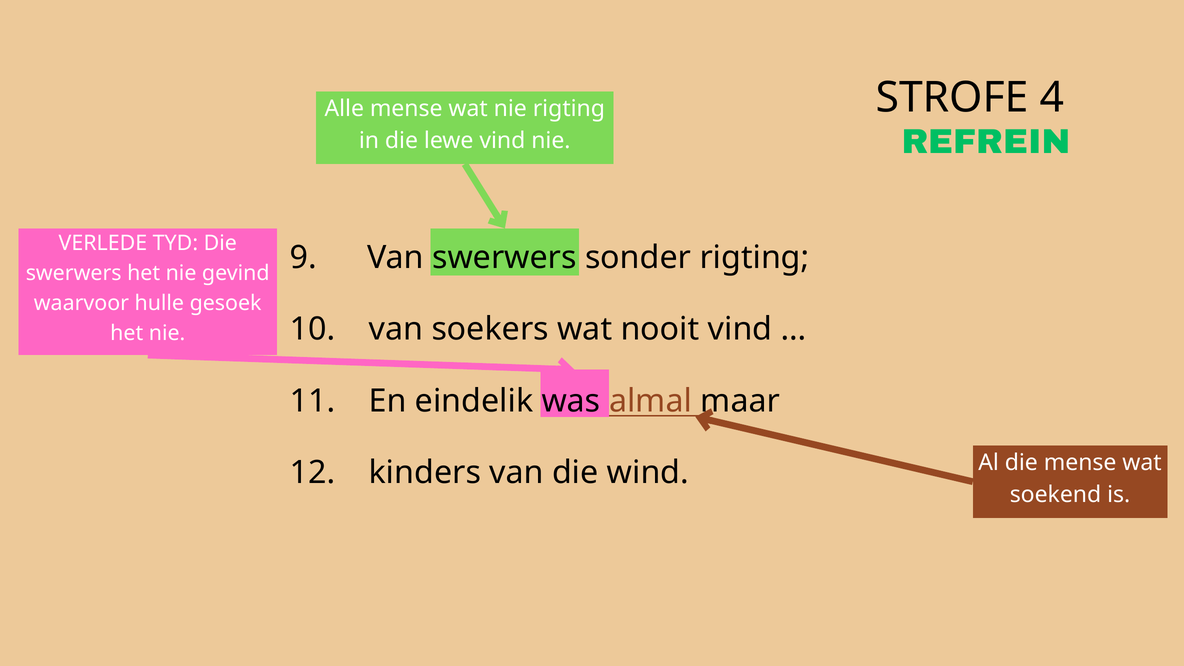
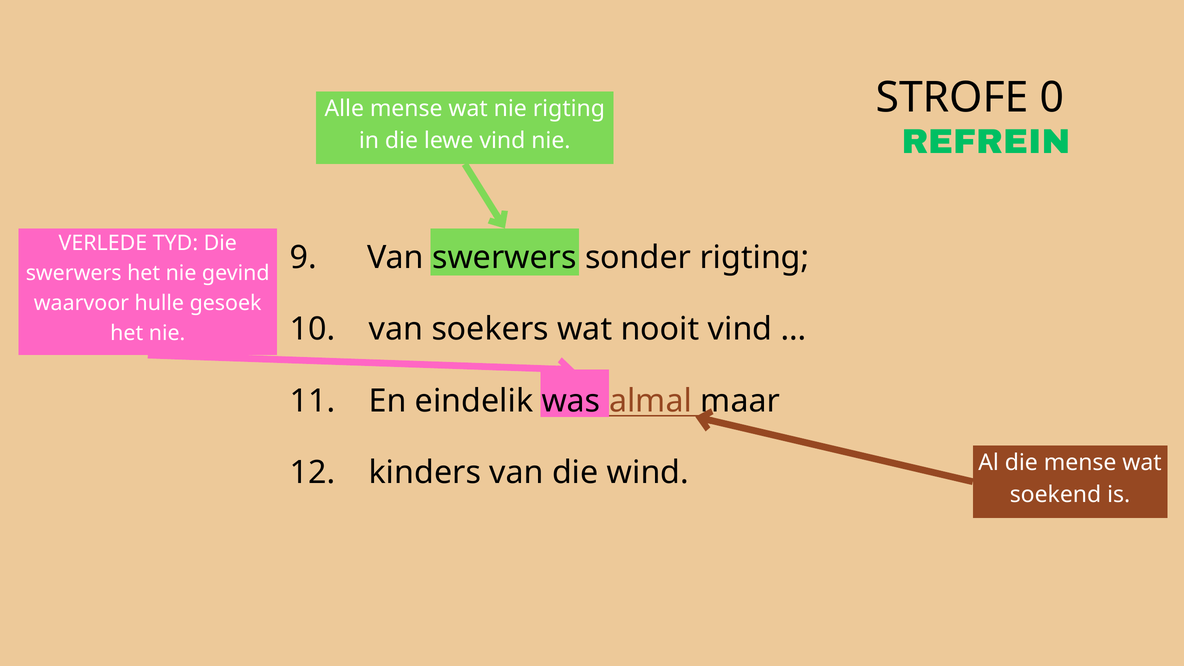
4: 4 -> 0 (1052, 98)
